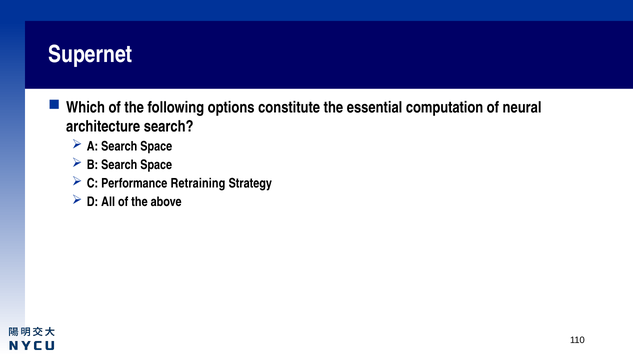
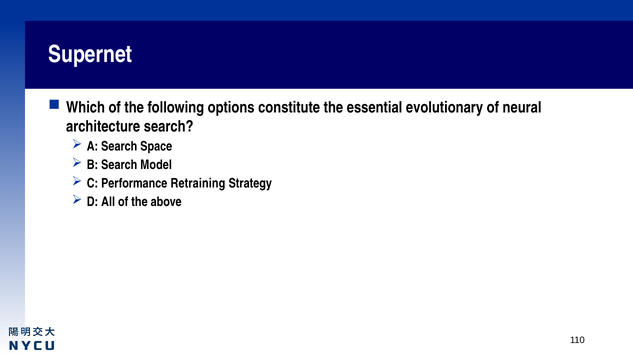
computation: computation -> evolutionary (445, 108)
B Search Space: Space -> Model (156, 165)
